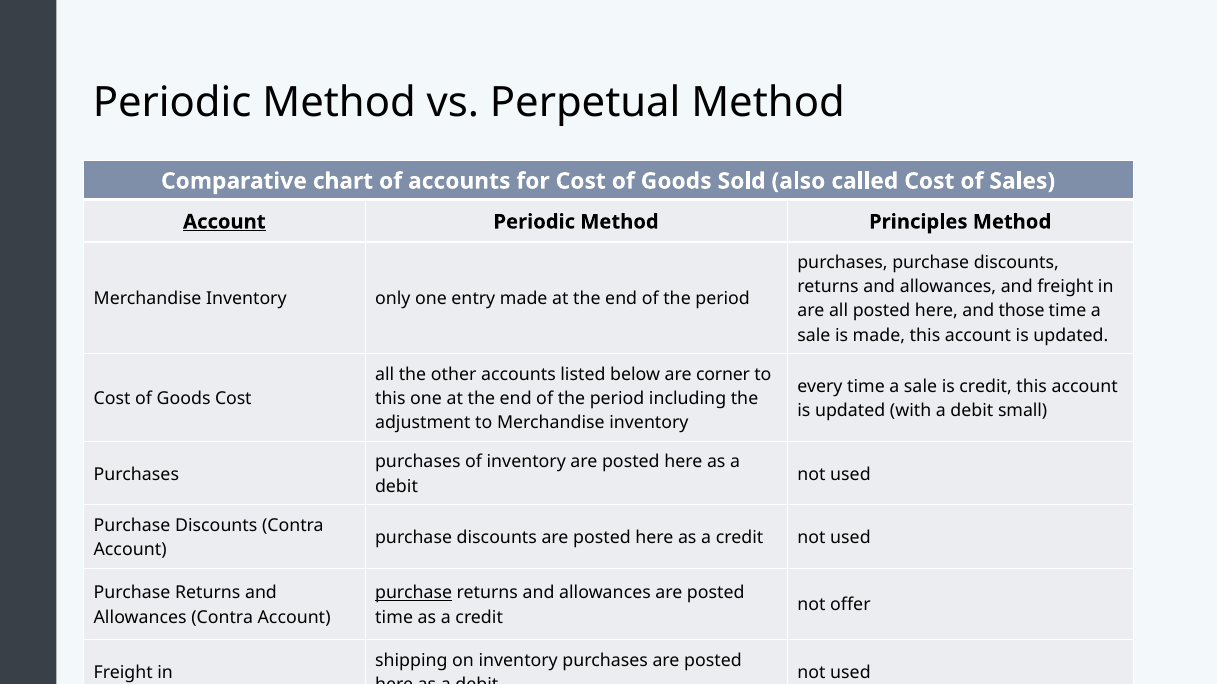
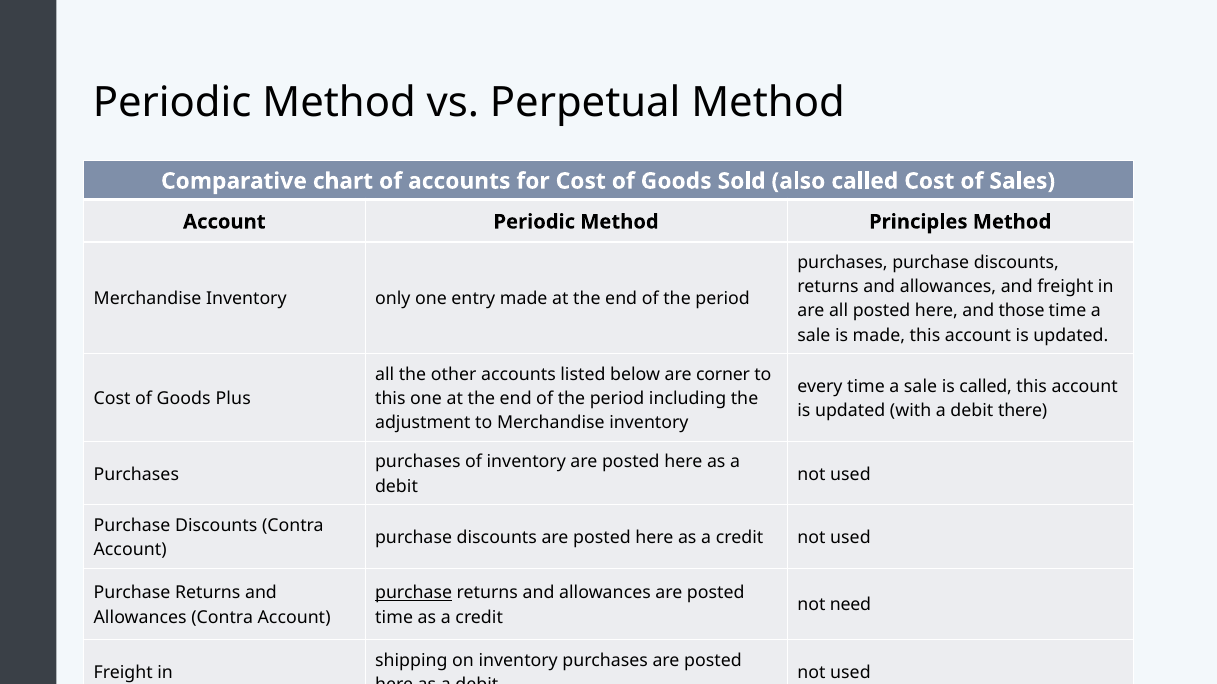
Account underline: present -> none (224, 222)
is credit: credit -> called (986, 387)
Goods Cost: Cost -> Plus (233, 399)
small: small -> there (1023, 411)
offer: offer -> need (850, 606)
